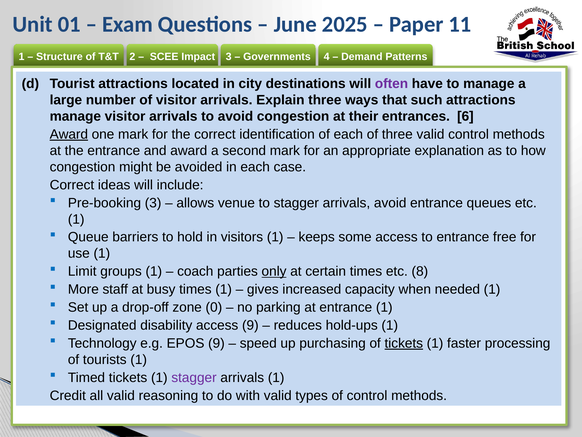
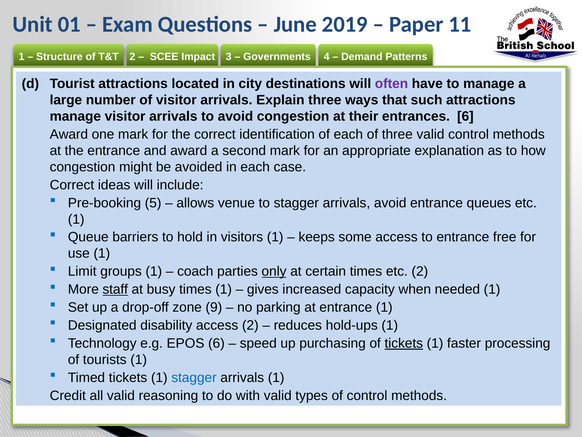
2025: 2025 -> 2019 (345, 24)
Award underline: present -> none (69, 134)
Pre-booking 3: 3 -> 5 (153, 203)
etc 8: 8 -> 2 (420, 271)
staff underline: none -> present (115, 289)
0: 0 -> 9 (214, 307)
access 9: 9 -> 2 (250, 325)
EPOS 9: 9 -> 6 (216, 343)
stagger colour: purple -> blue (194, 377)
